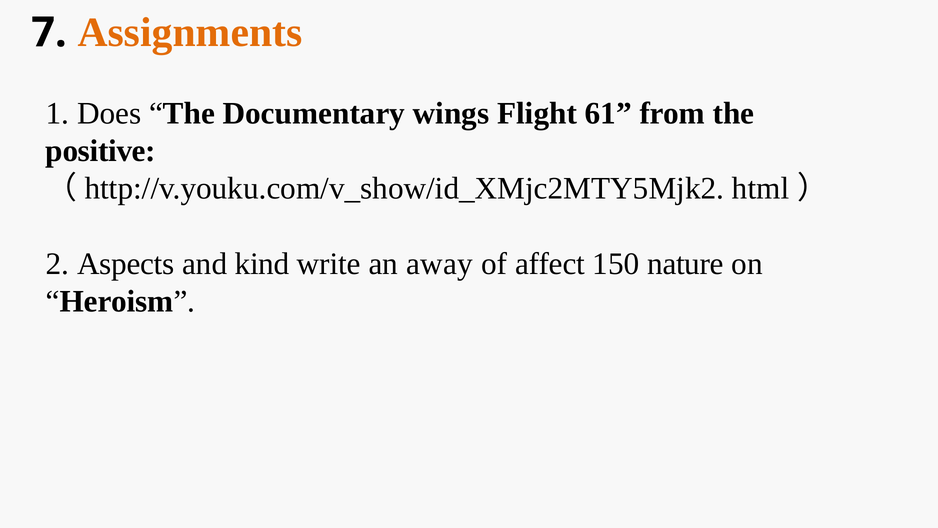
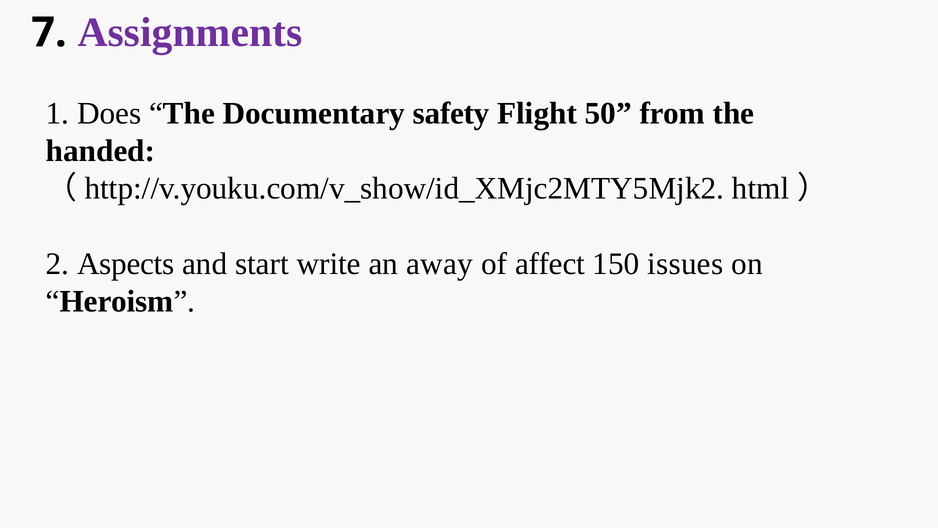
Assignments colour: orange -> purple (190, 33)
wings: wings -> safety (451, 113)
61: 61 -> 50 (608, 113)
positive: positive -> handed (100, 151)
kind: kind -> start (262, 264)
nature: nature -> issues (685, 264)
